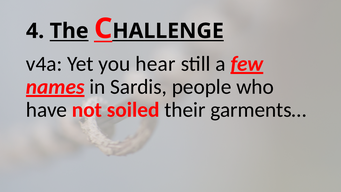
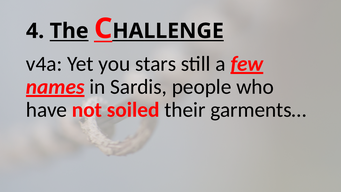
hear: hear -> stars (156, 64)
